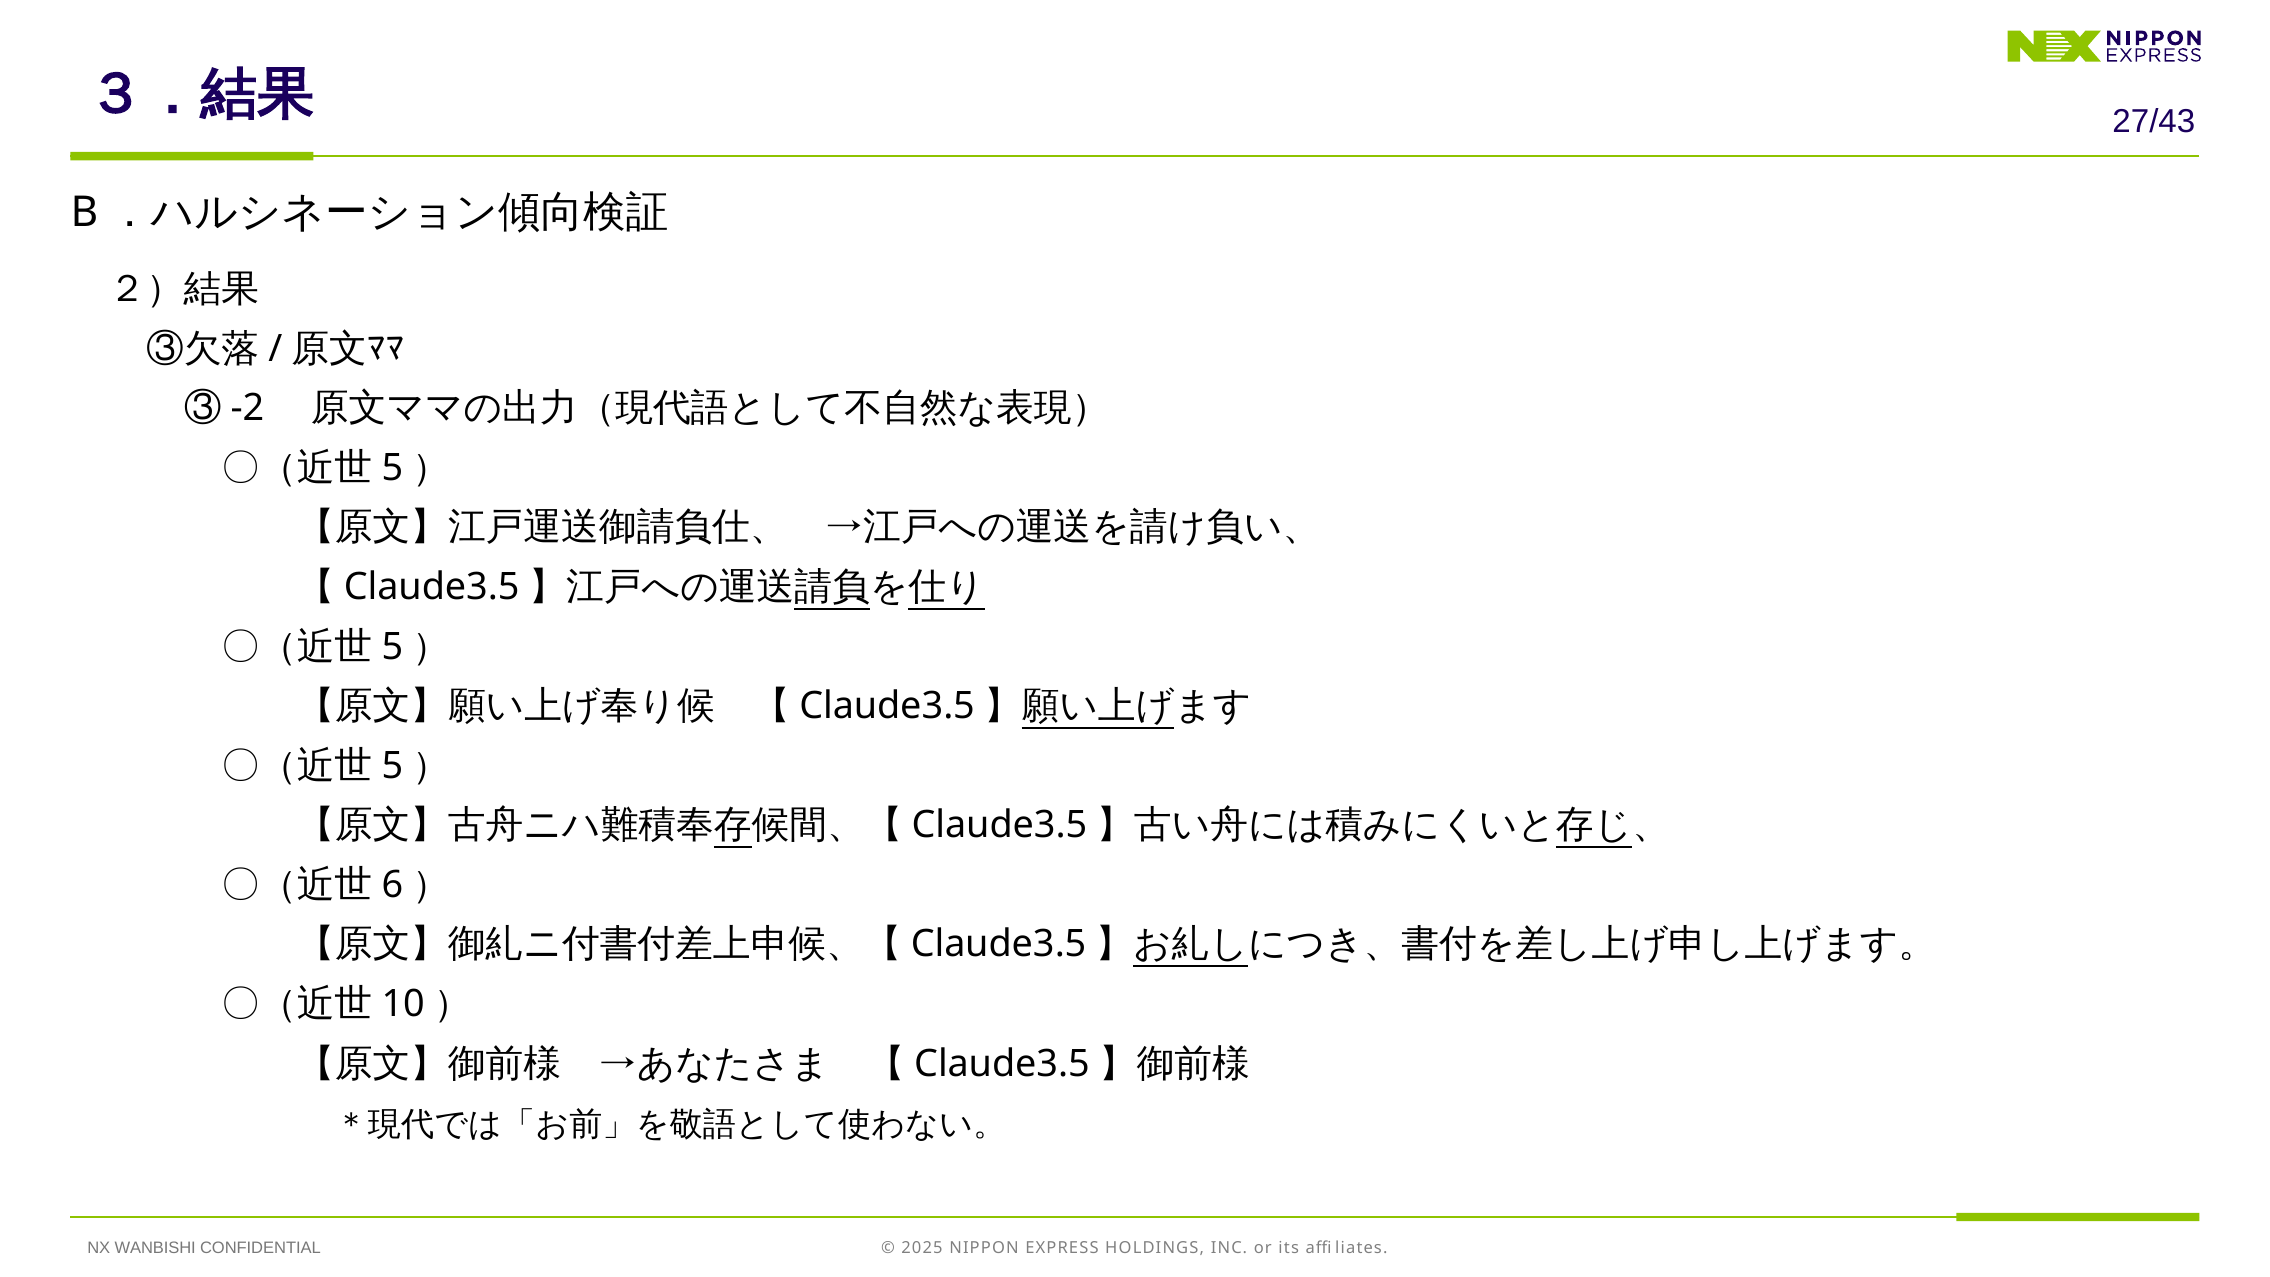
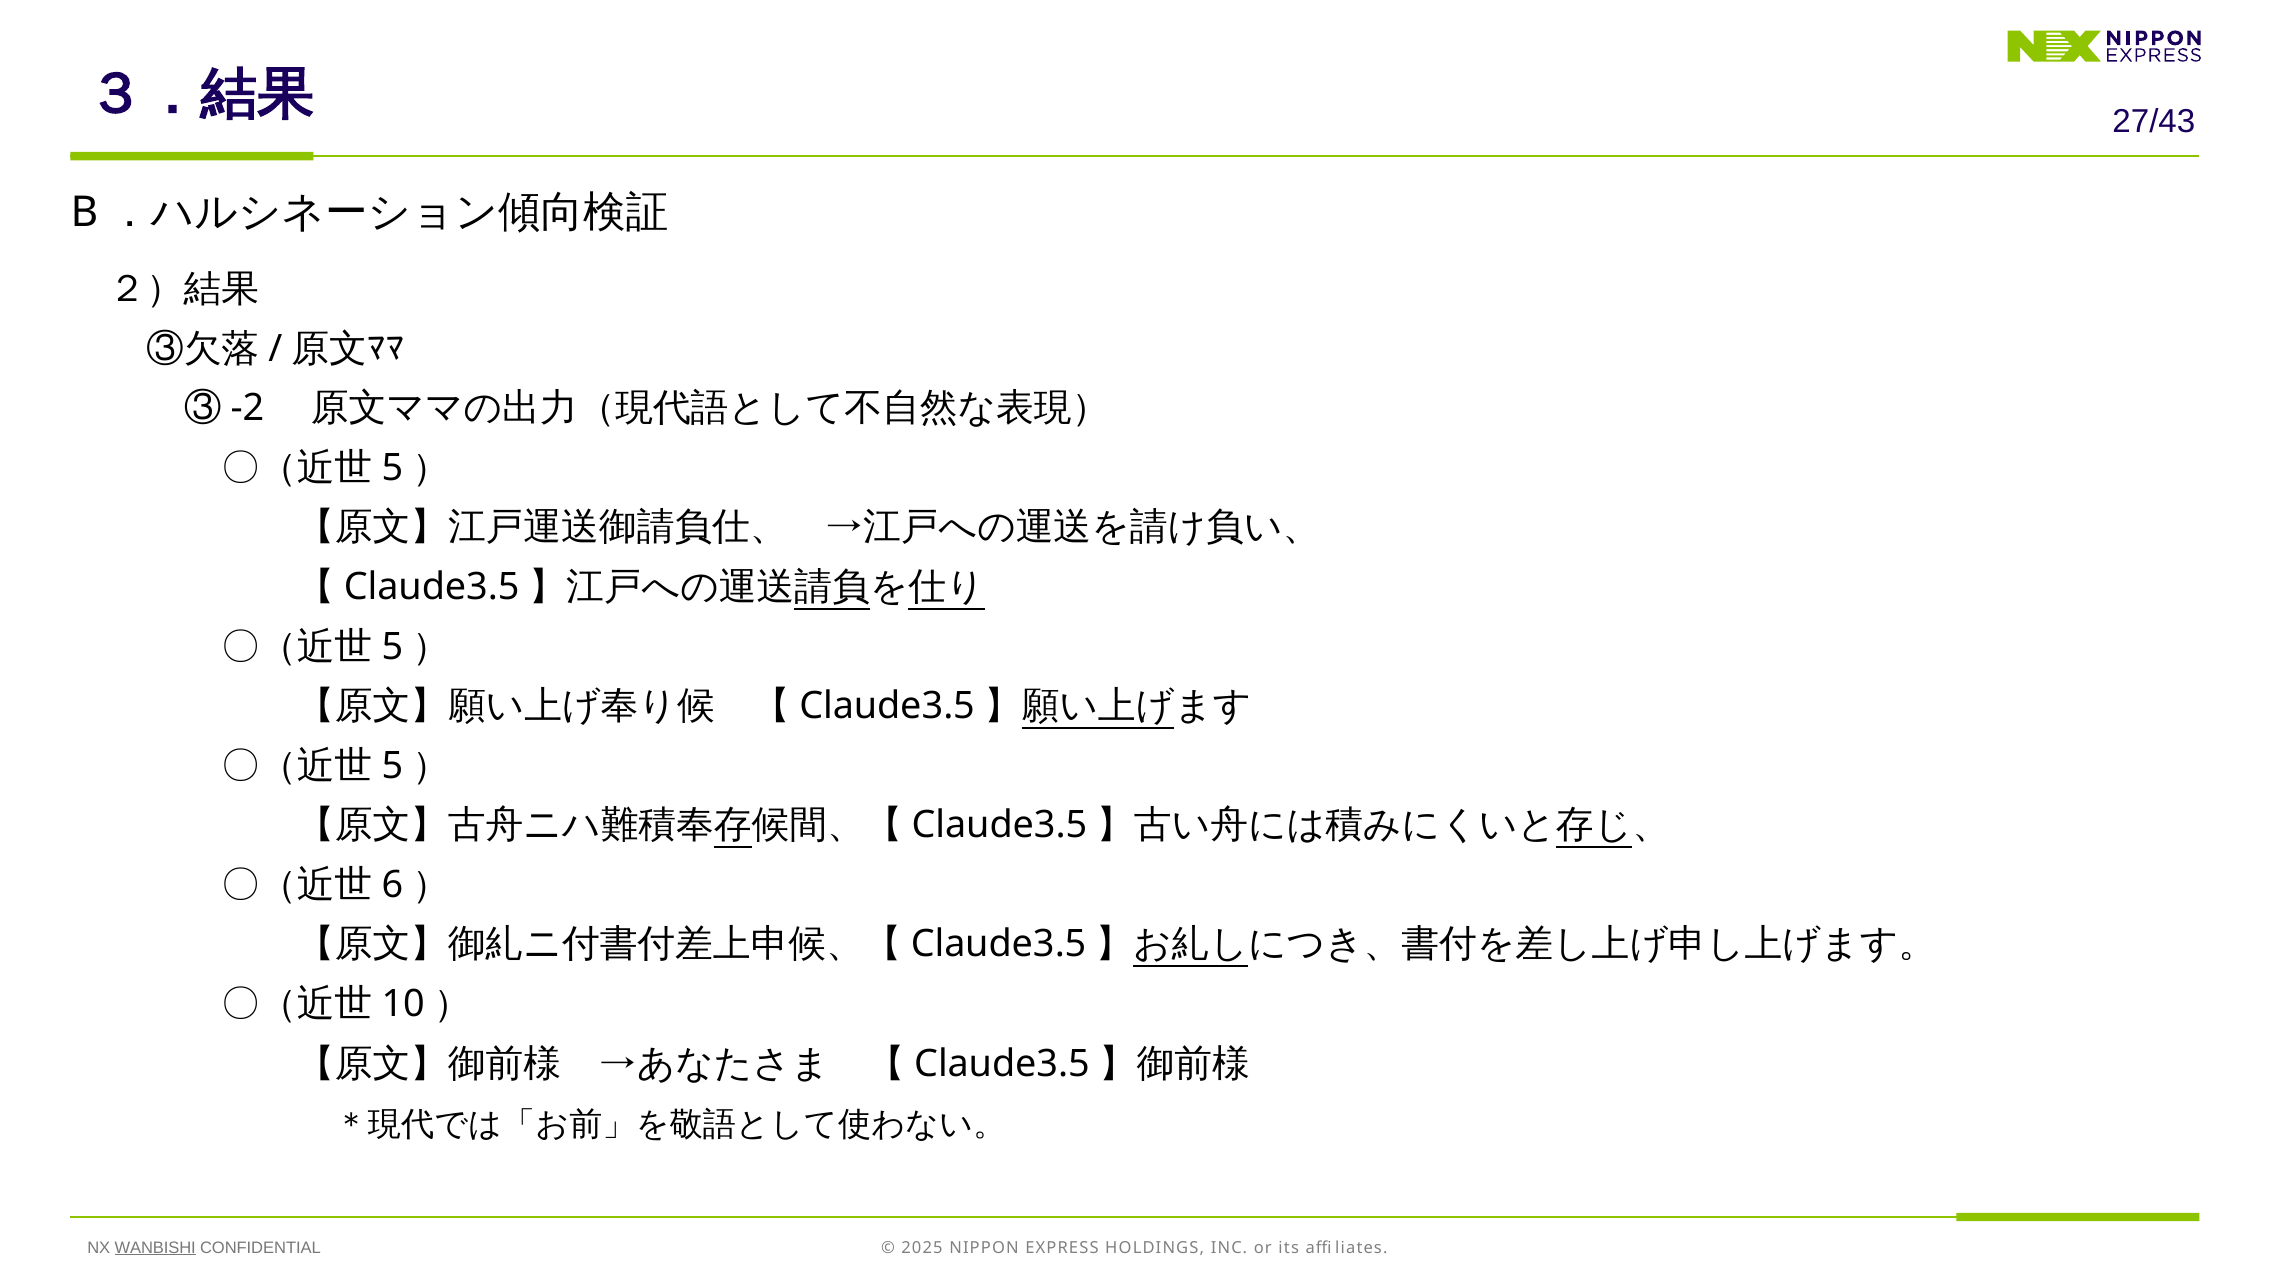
WANBISHI underline: none -> present (155, 1247)
